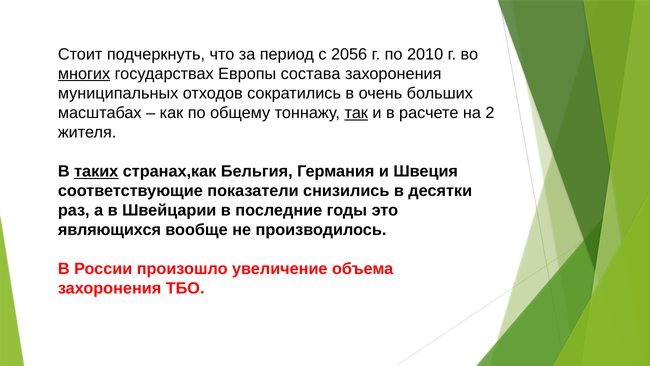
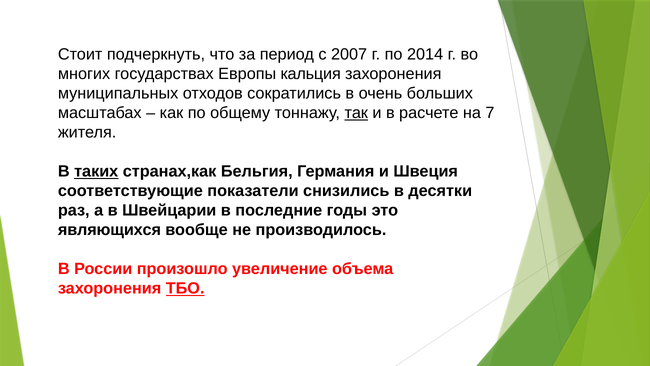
2056: 2056 -> 2007 (349, 54)
2010: 2010 -> 2014 (425, 54)
многих underline: present -> none (84, 74)
состава: состава -> кальция (311, 74)
2: 2 -> 7 (490, 113)
ТБО underline: none -> present (185, 288)
